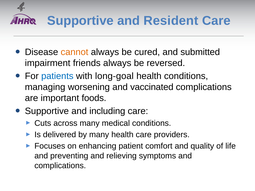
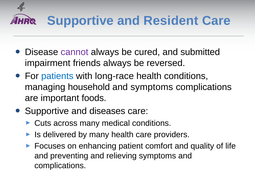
cannot colour: orange -> purple (75, 52)
long-goal: long-goal -> long-race (114, 76)
worsening: worsening -> household (89, 87)
and vaccinated: vaccinated -> symptoms (152, 87)
including: including -> diseases (107, 111)
